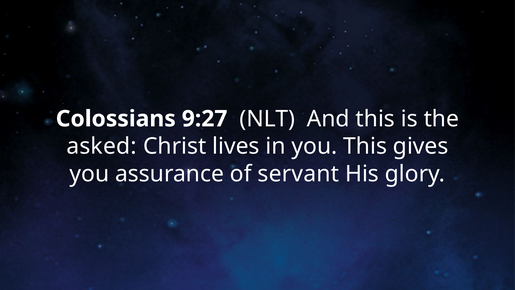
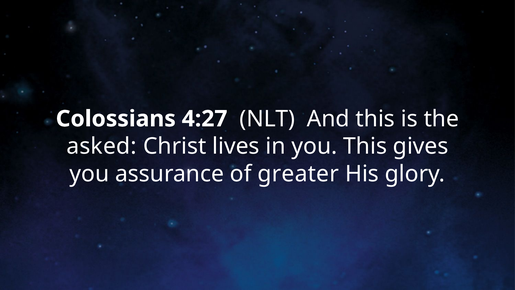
9:27: 9:27 -> 4:27 (205, 119)
servant: servant -> greater (298, 174)
